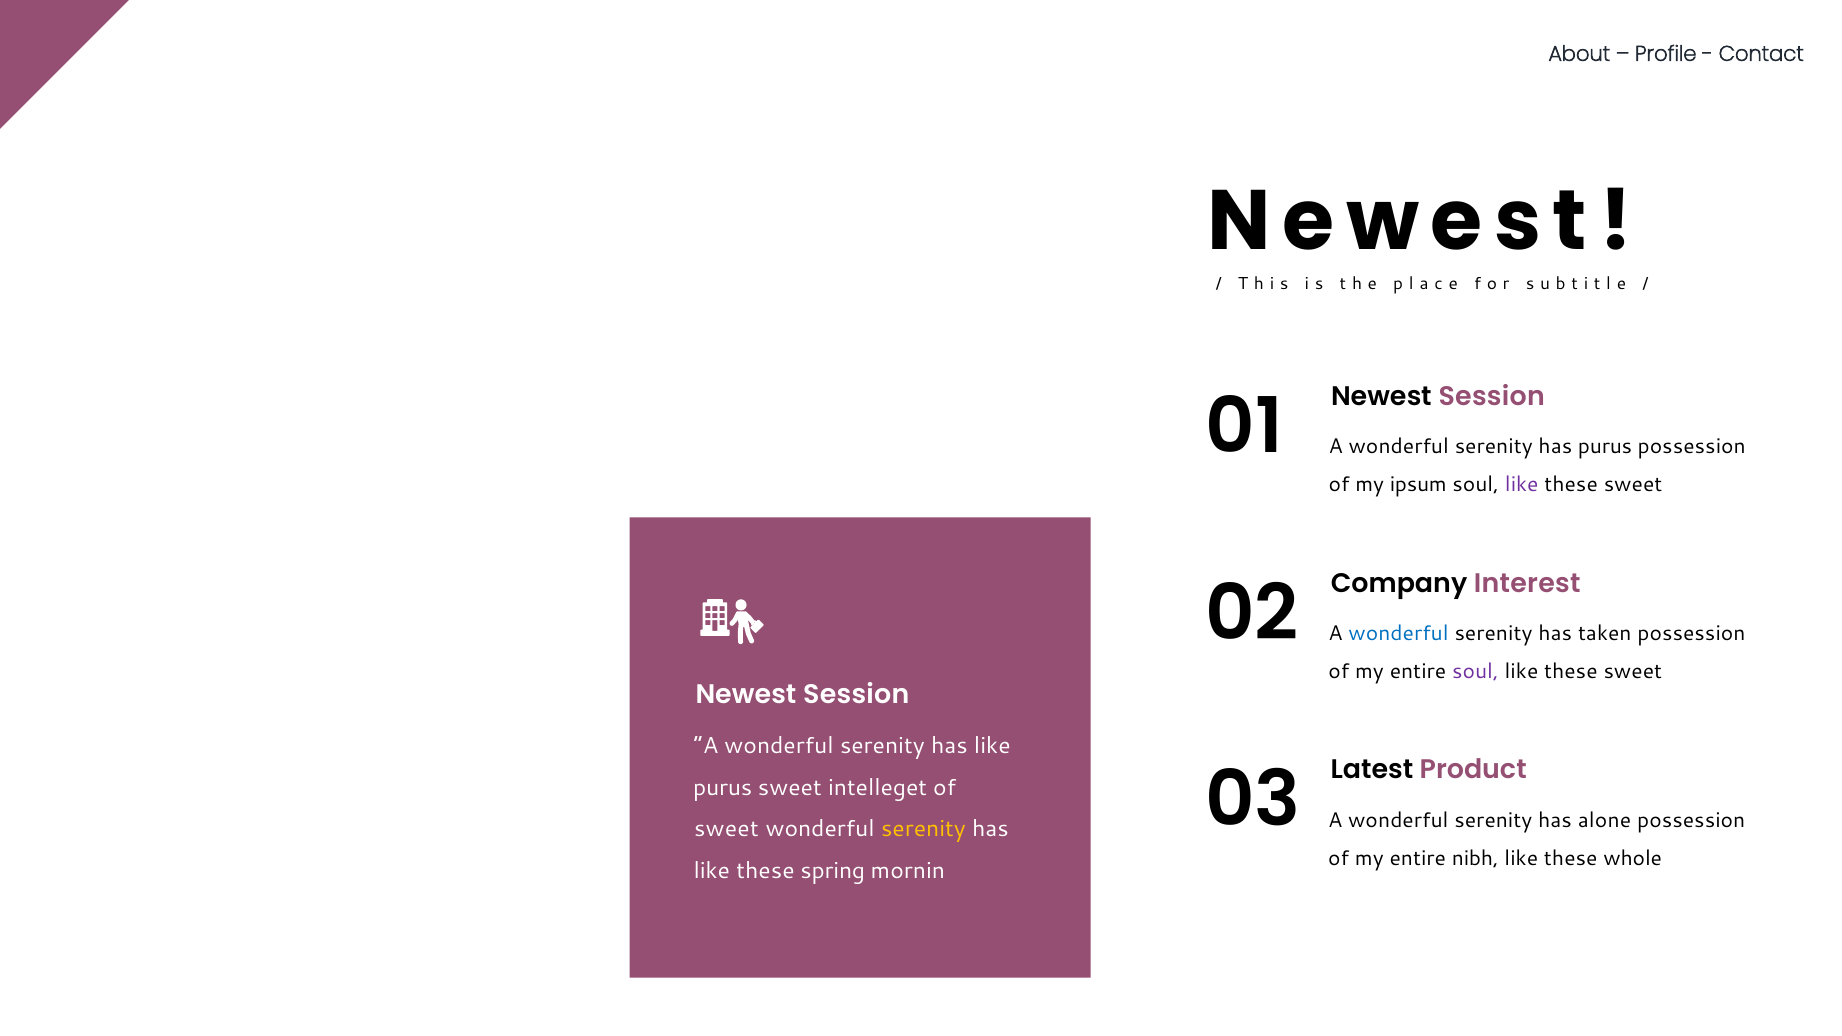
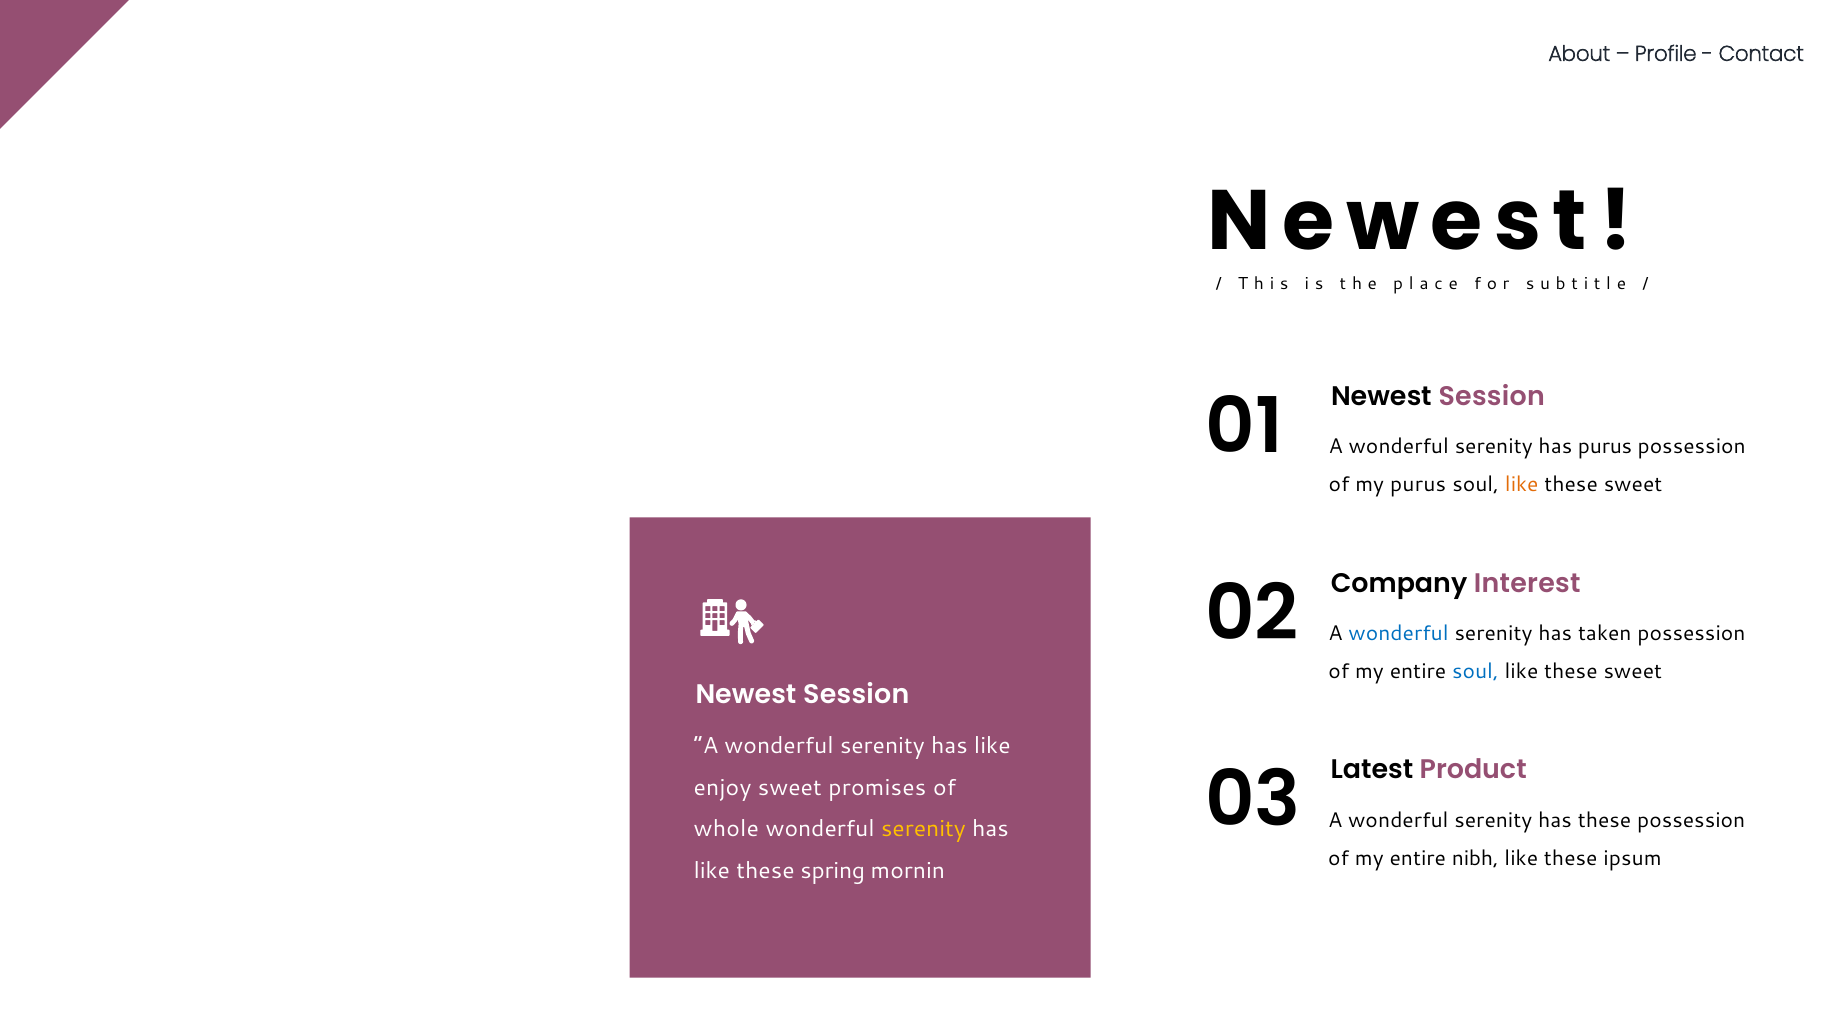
my ipsum: ipsum -> purus (1418, 485)
like colour: purple -> orange (1522, 485)
soul colour: purple -> blue (1475, 672)
purus: purus -> enjoy (723, 788)
intelleget: intelleget -> promises (877, 788)
has alone: alone -> these (1605, 820)
sweet: sweet -> whole (726, 829)
whole: whole -> ipsum (1633, 858)
